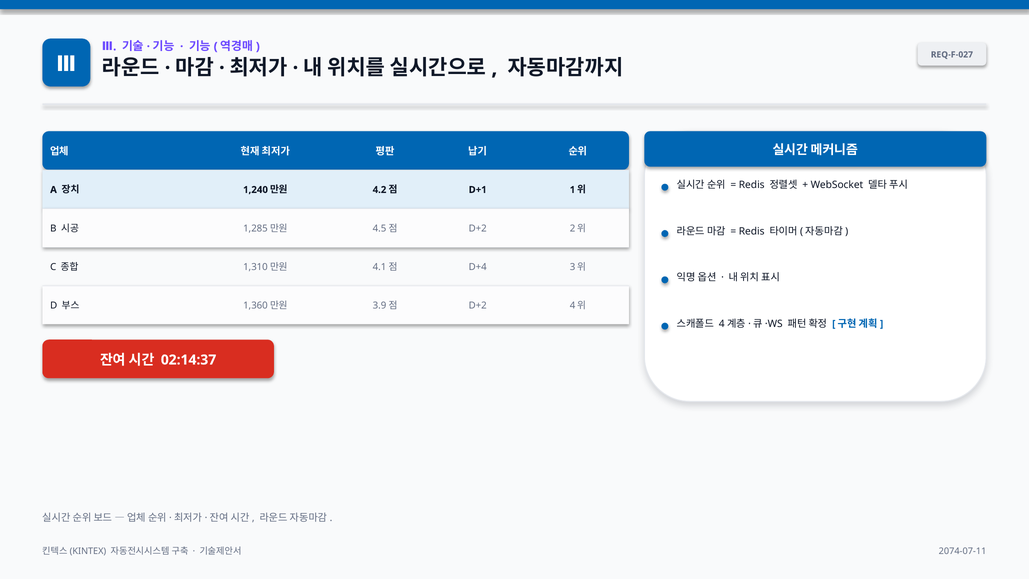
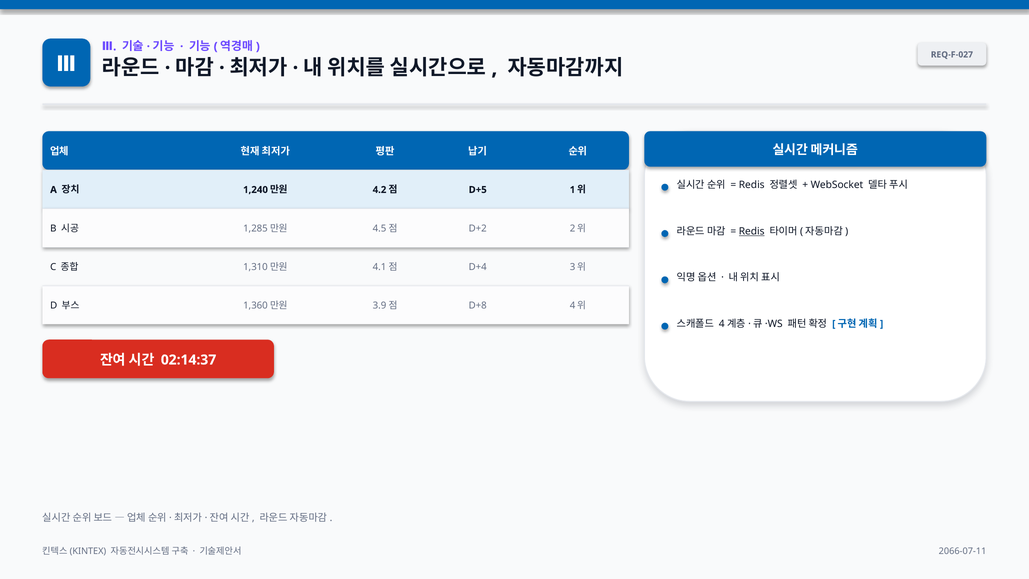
D+1: D+1 -> D+5 (478, 190)
Redis underline: none -> present (752, 231)
D+2: D+2 -> D+8 (478, 305)
2074-07-11: 2074-07-11 -> 2066-07-11 (963, 551)
